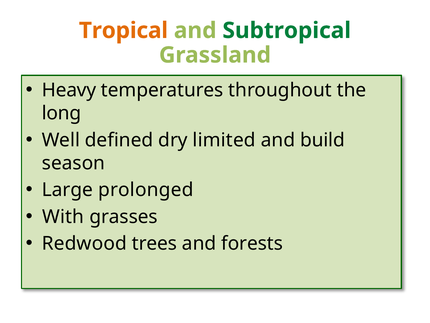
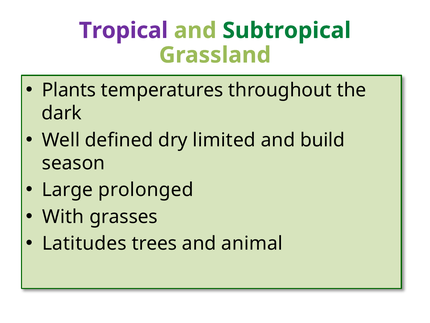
Tropical colour: orange -> purple (124, 30)
Heavy: Heavy -> Plants (69, 90)
long: long -> dark (62, 113)
Redwood: Redwood -> Latitudes (84, 243)
forests: forests -> animal (252, 243)
